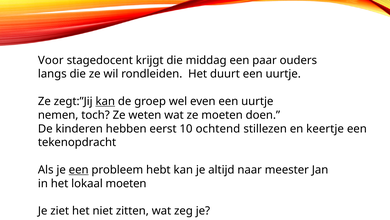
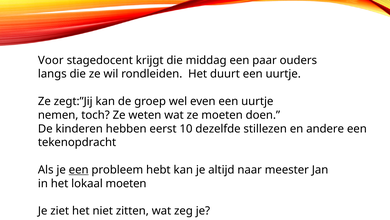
kan underline: present -> none (105, 101)
ochtend: ochtend -> dezelfde (218, 128)
keertje: keertje -> andere (325, 128)
